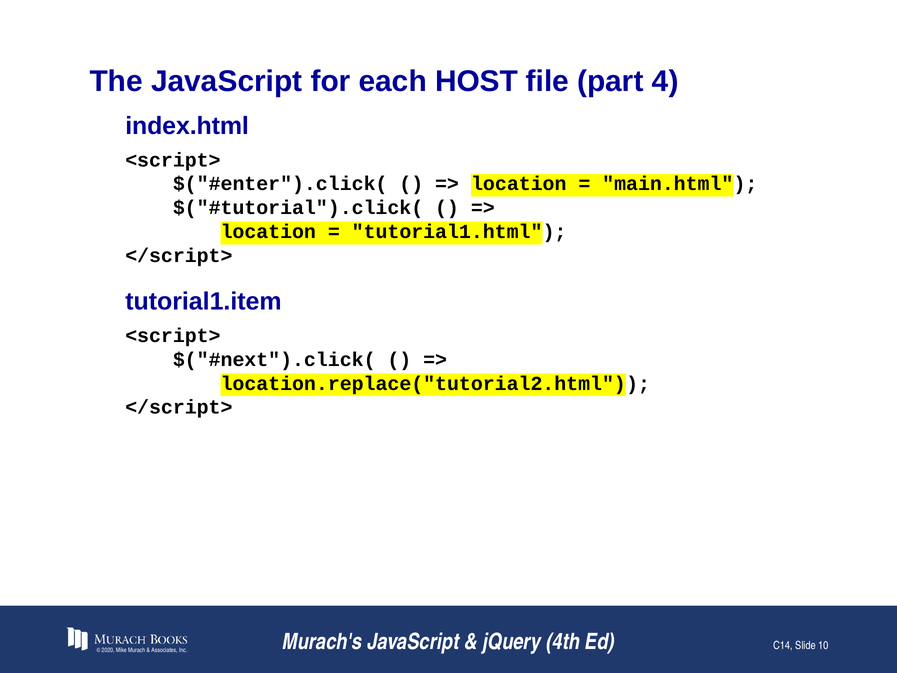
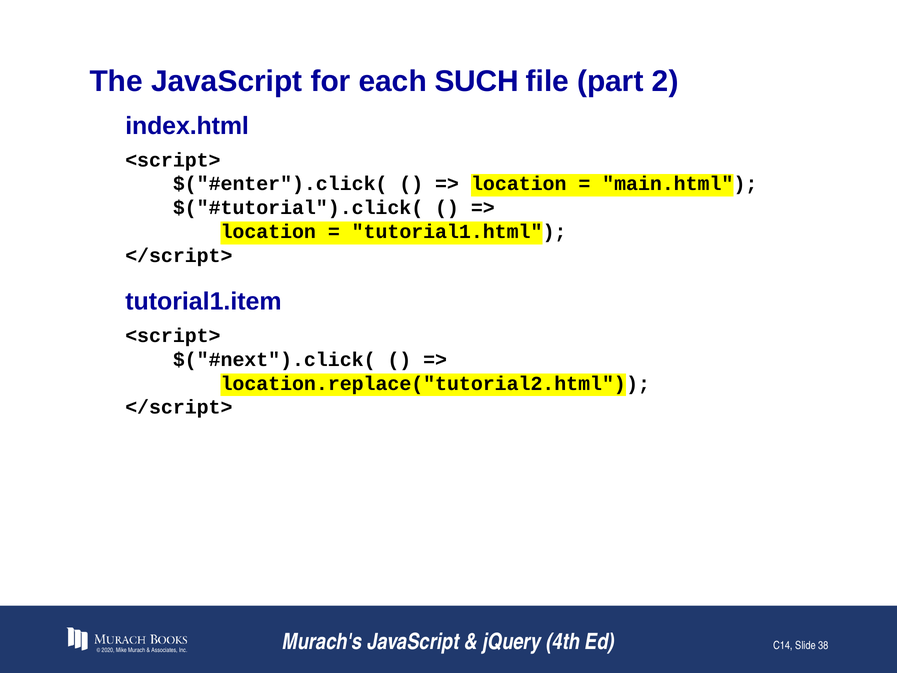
HOST: HOST -> SUCH (477, 81)
4: 4 -> 2 (665, 81)
10: 10 -> 38 (823, 645)
